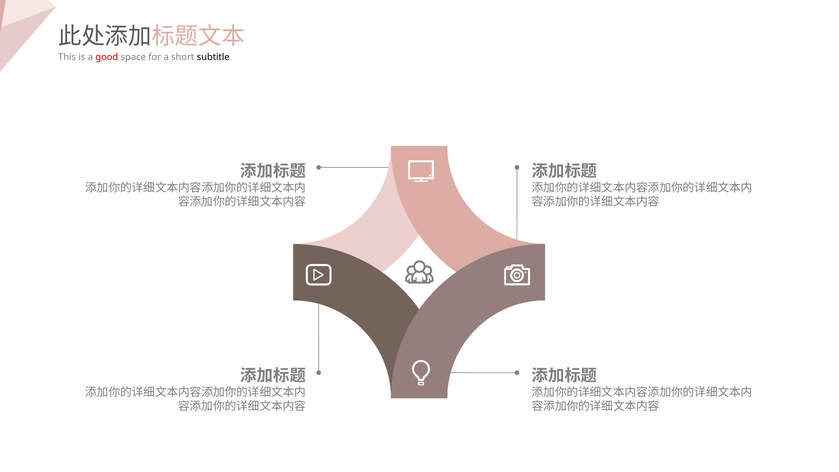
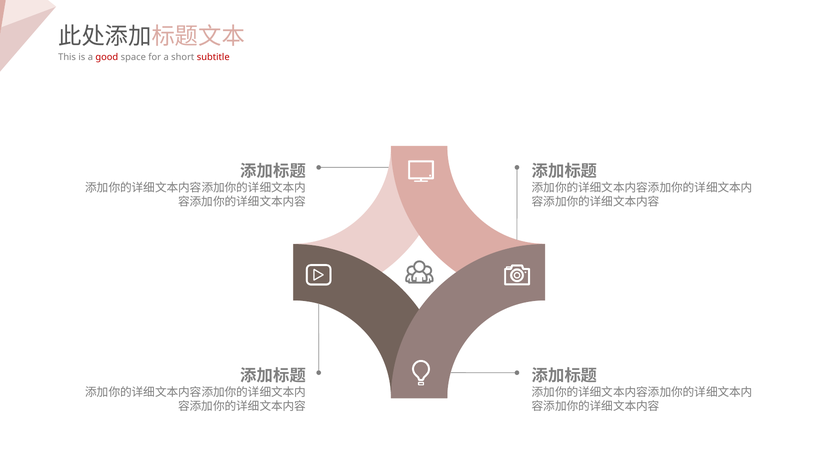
subtitle colour: black -> red (213, 57)
